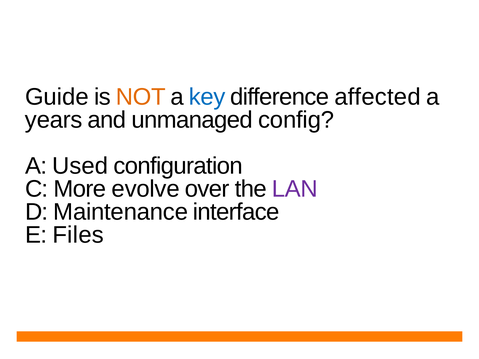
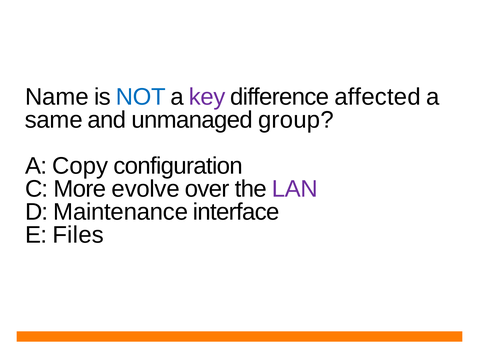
Guide: Guide -> Name (57, 97)
NOT colour: orange -> blue (141, 97)
key colour: blue -> purple (207, 97)
years: years -> same (54, 120)
config: config -> group (296, 120)
Used: Used -> Copy (80, 166)
